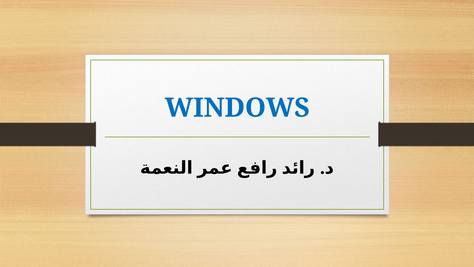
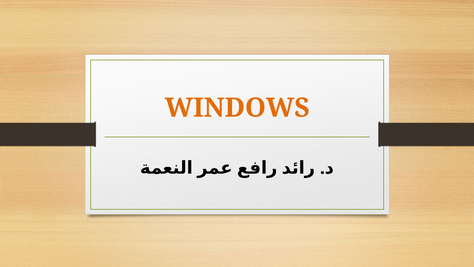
WINDOWS colour: blue -> orange (237, 108)
